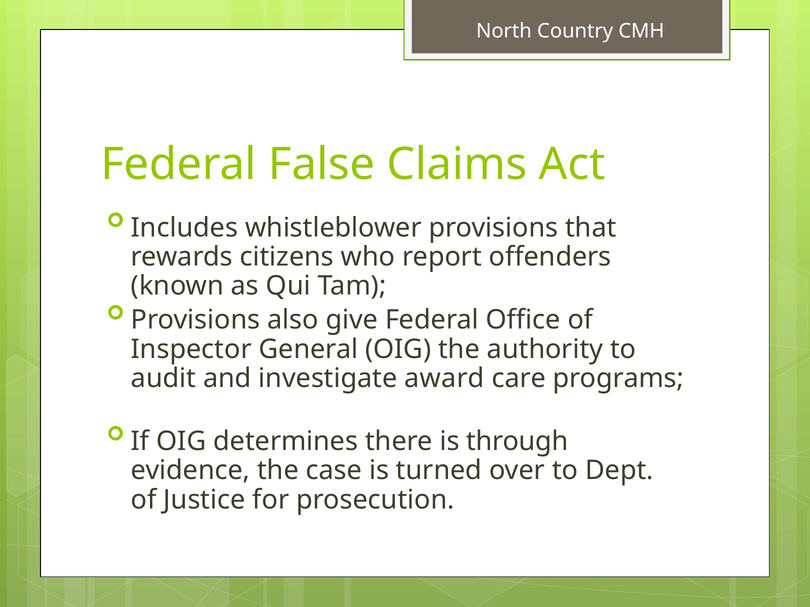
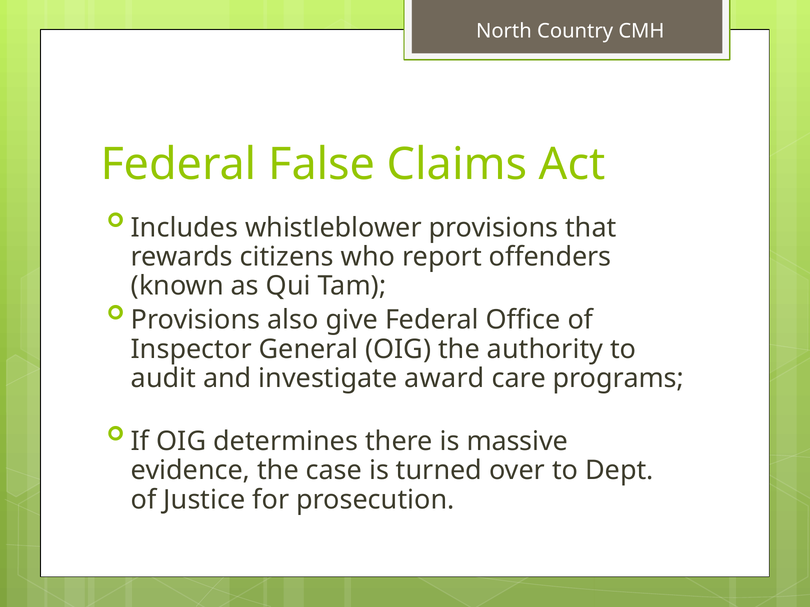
through: through -> massive (517, 442)
